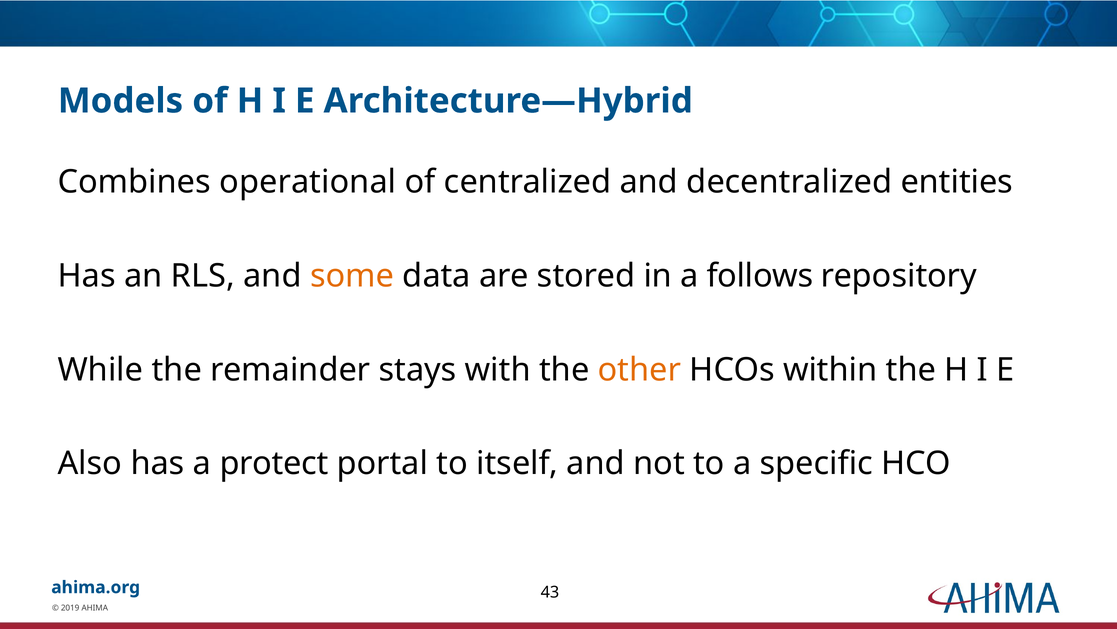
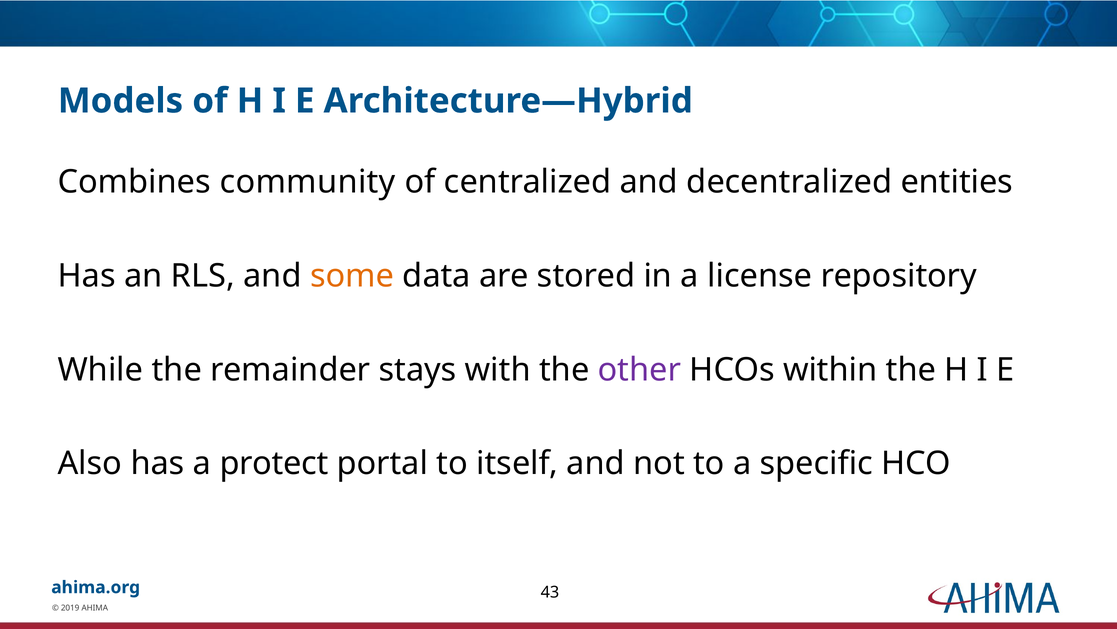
operational: operational -> community (308, 182)
follows: follows -> license (760, 276)
other colour: orange -> purple (639, 369)
